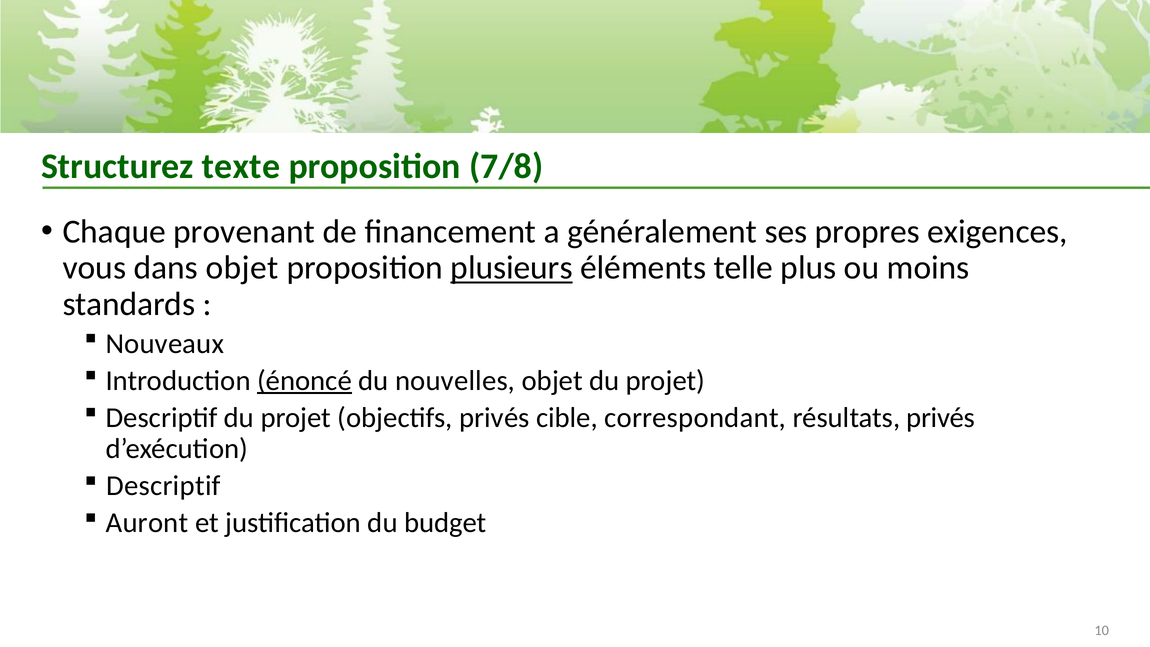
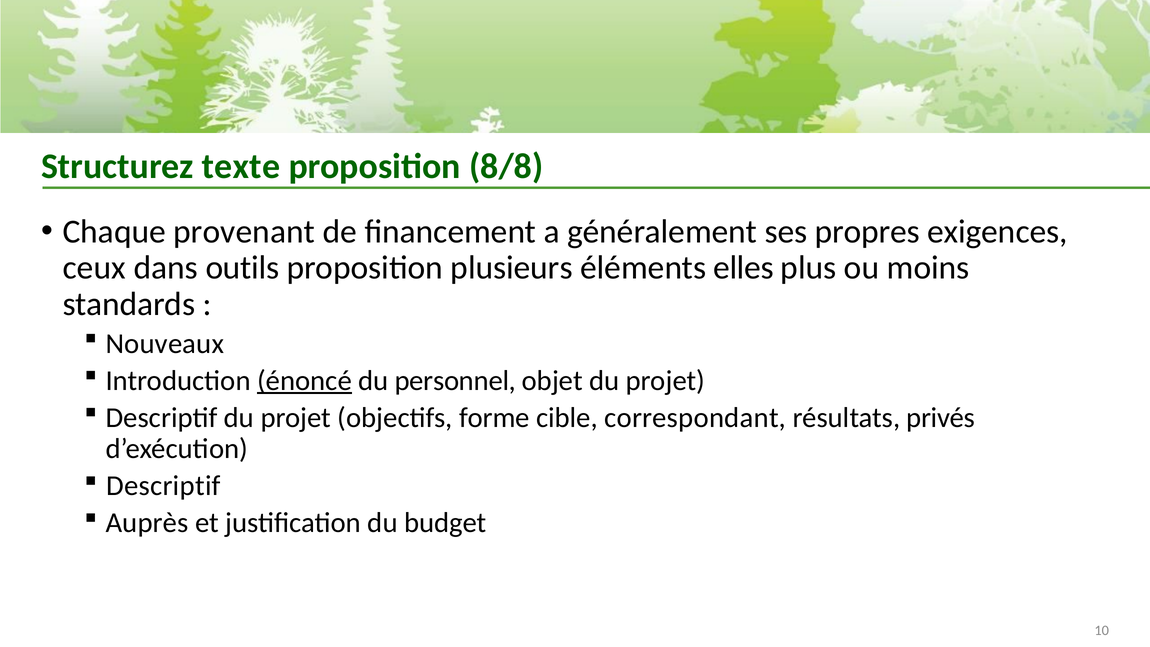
7/8: 7/8 -> 8/8 (506, 166)
vous: vous -> ceux (94, 268)
dans objet: objet -> outils (242, 268)
plusieurs underline: present -> none (512, 268)
telle: telle -> elles (743, 268)
nouvelles: nouvelles -> personnel (455, 381)
objectifs privés: privés -> forme (494, 418)
Auront: Auront -> Auprès (147, 523)
